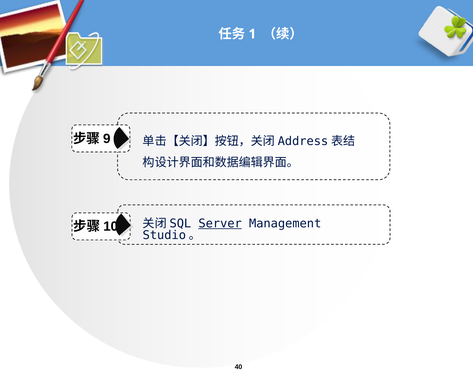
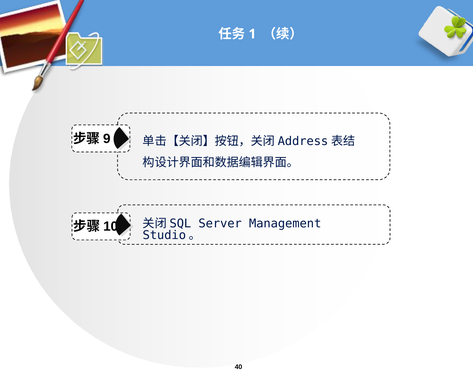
Server underline: present -> none (220, 224)
